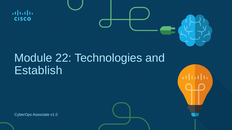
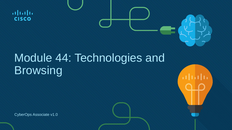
22: 22 -> 44 (63, 58)
Establish: Establish -> Browsing (38, 71)
